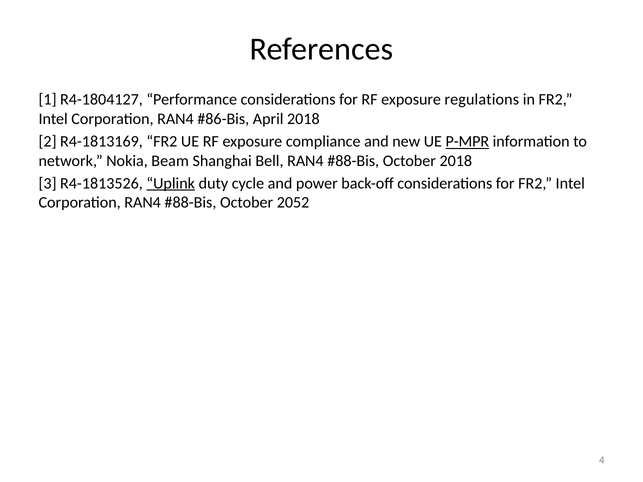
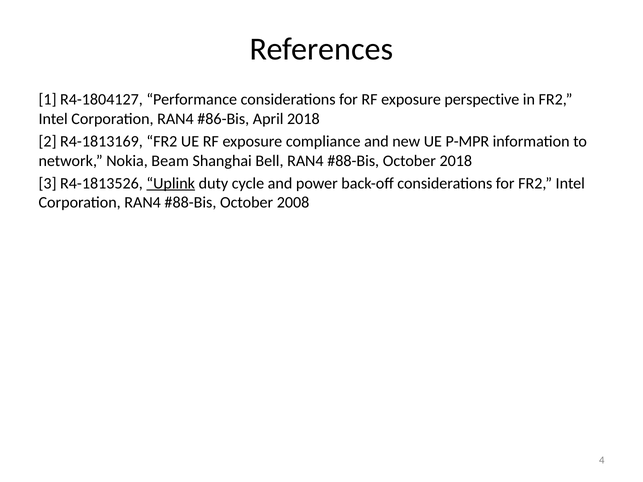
regulations: regulations -> perspective (482, 100)
P-MPR underline: present -> none (467, 142)
2052: 2052 -> 2008 (293, 203)
